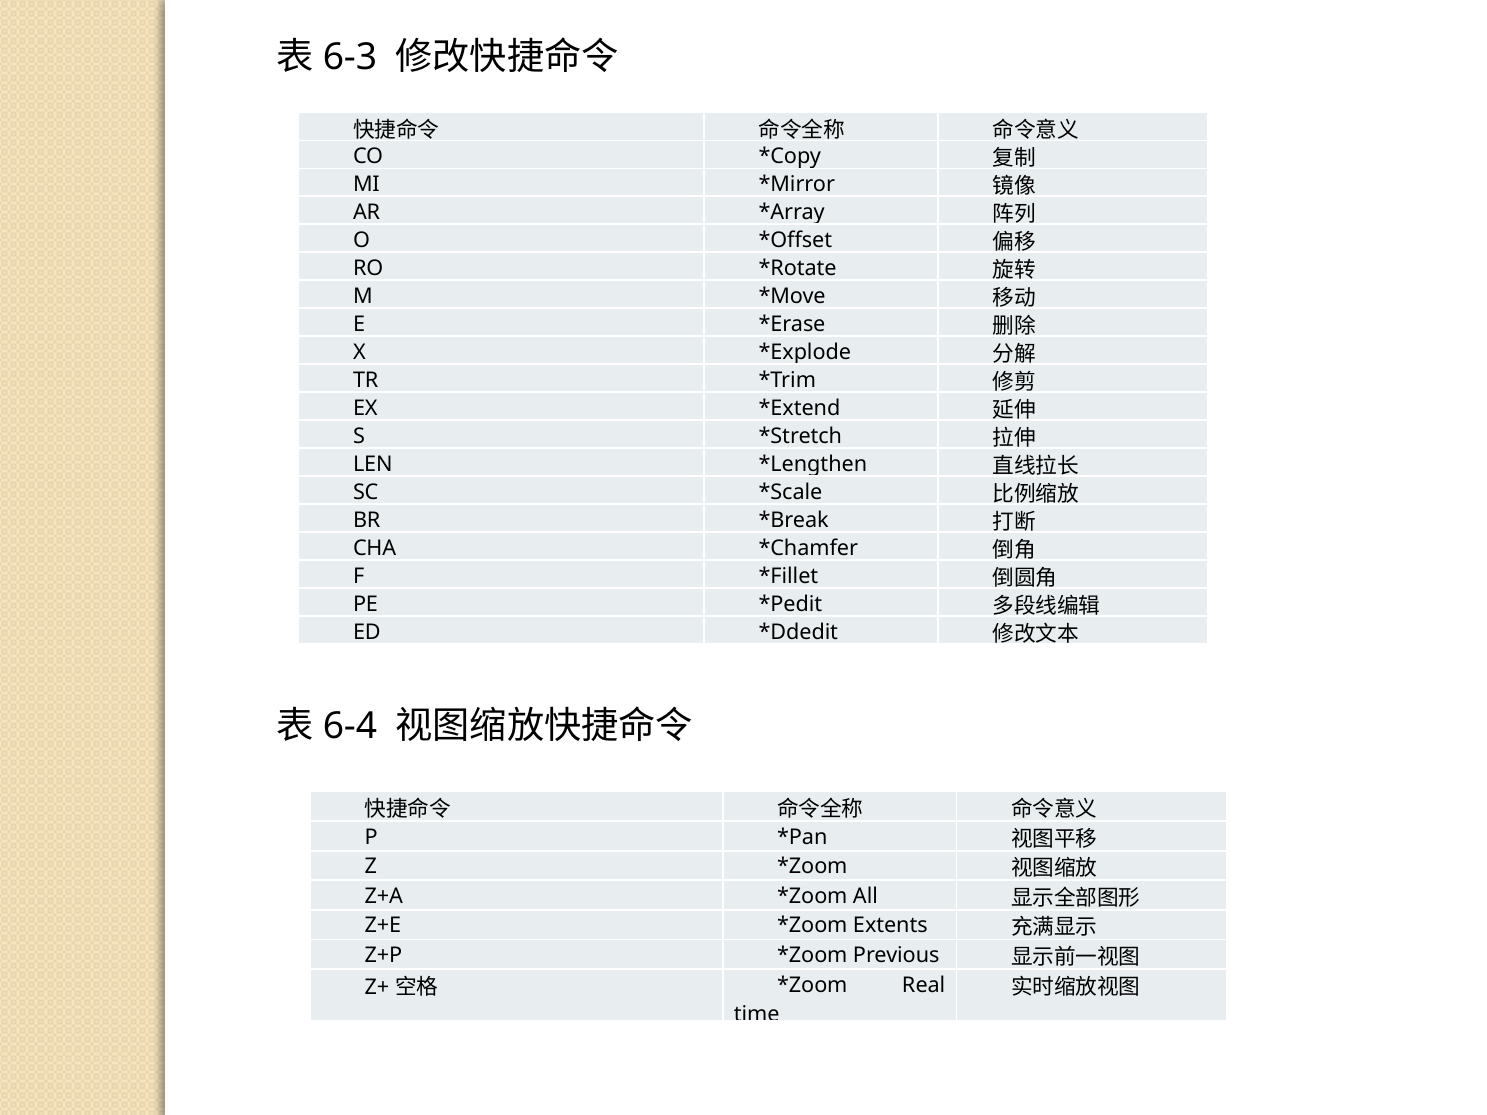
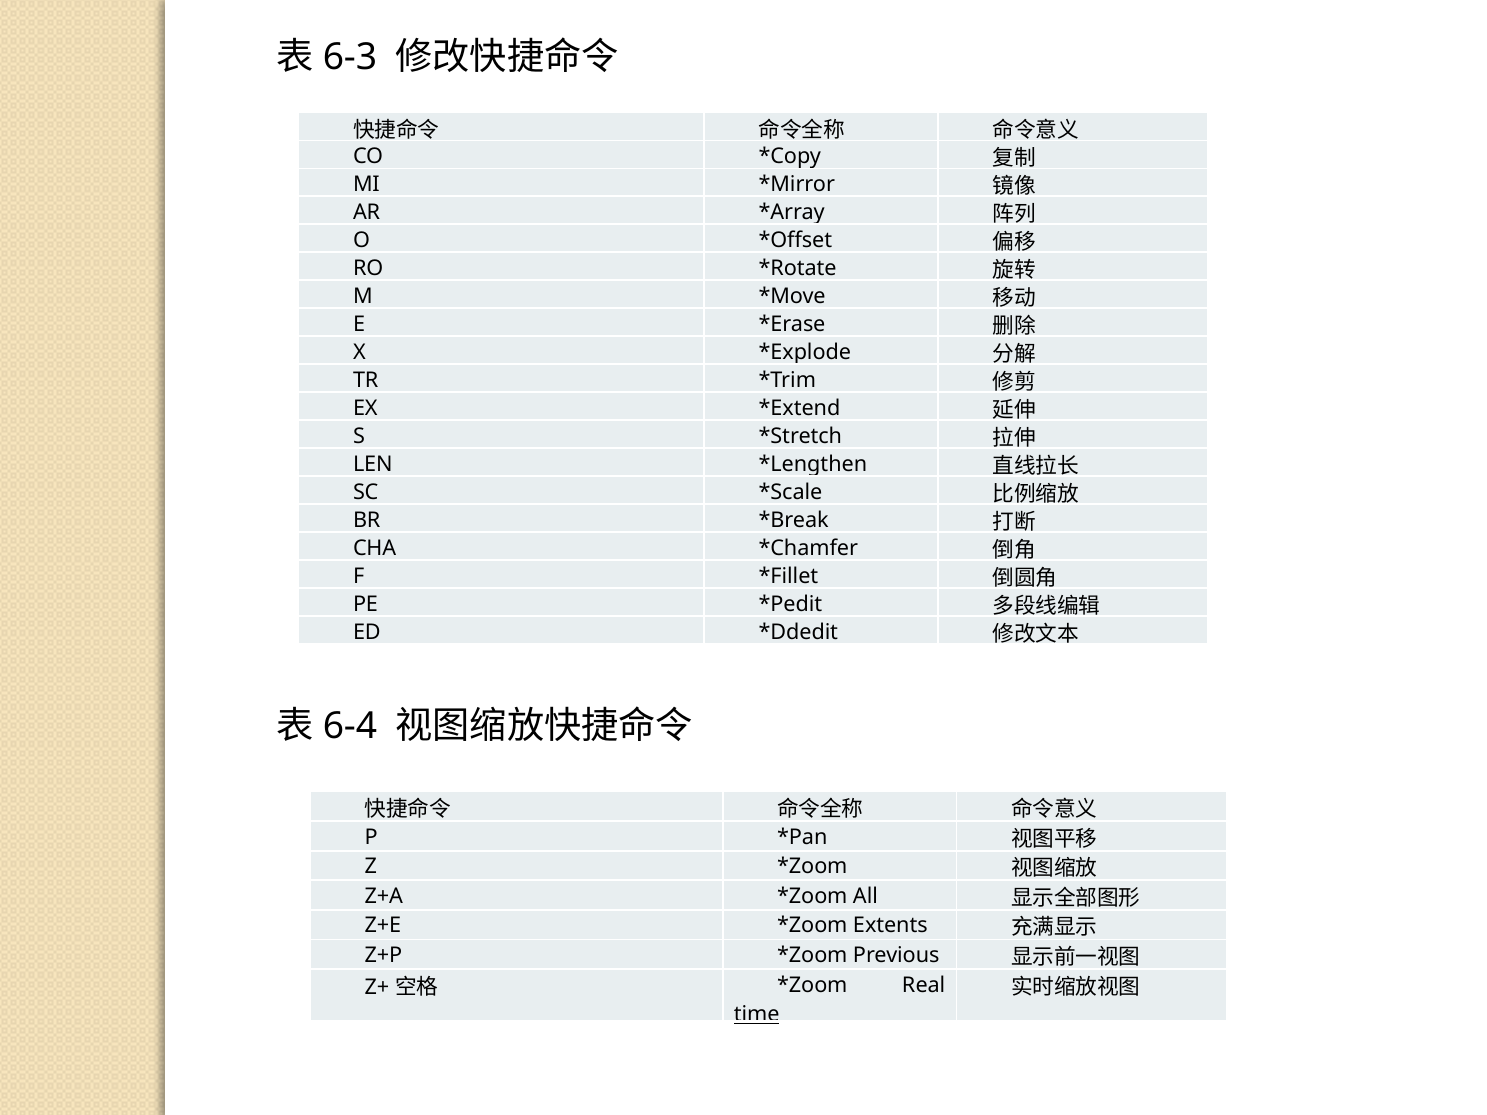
time underline: none -> present (757, 1015)
